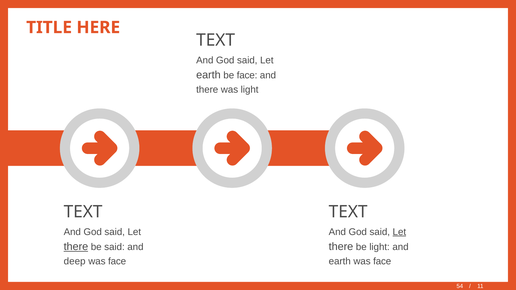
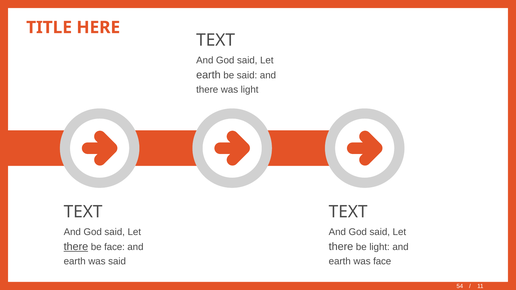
be face: face -> said (247, 76)
Let underline: present -> none (399, 232)
be said: said -> face (115, 247)
deep: deep -> earth (75, 261)
face: face -> said (117, 261)
